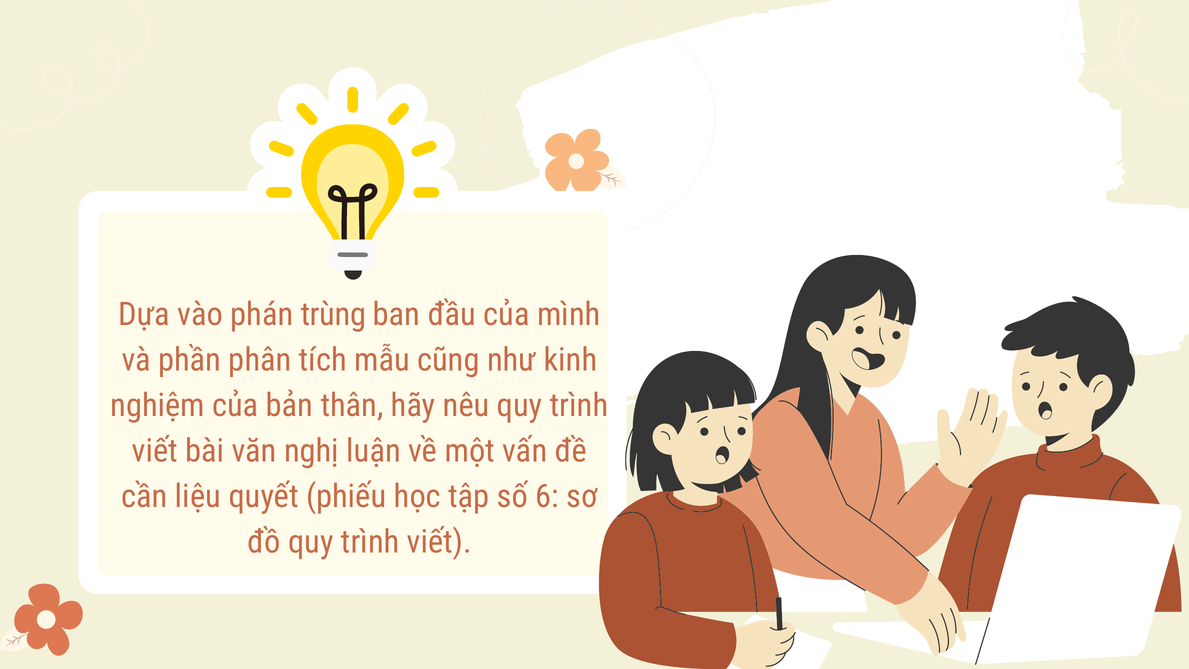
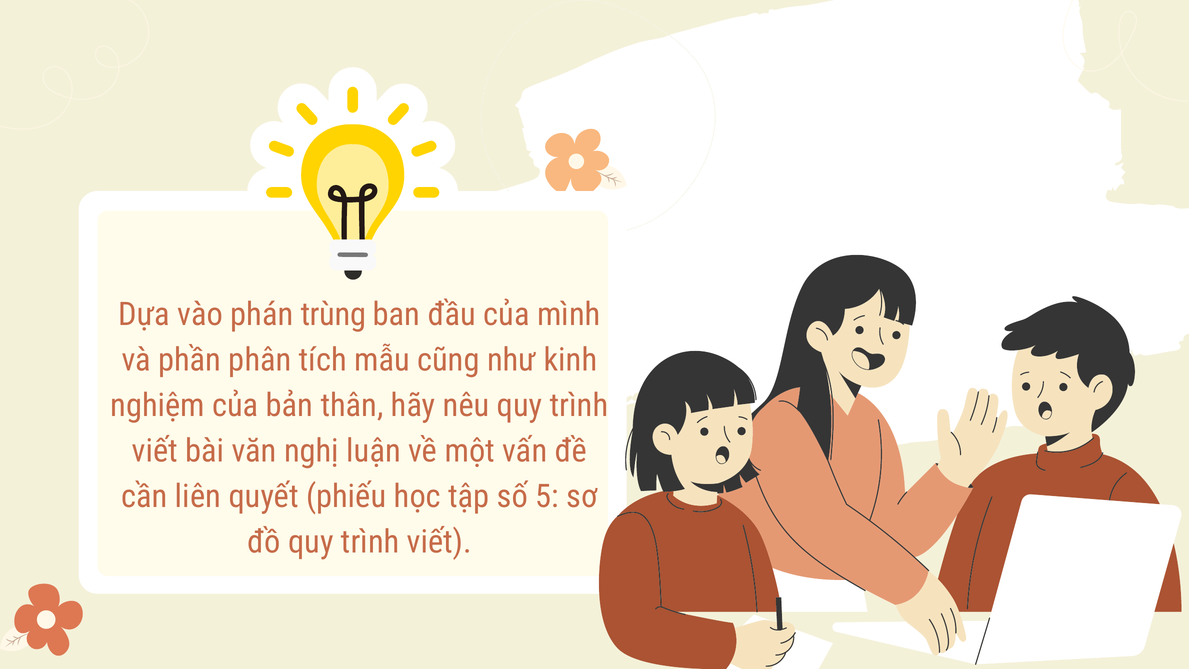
liệu: liệu -> liên (198, 496)
6: 6 -> 5 (547, 496)
